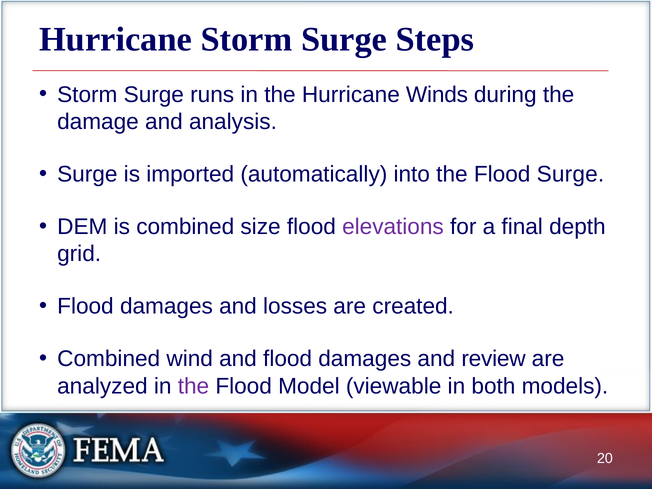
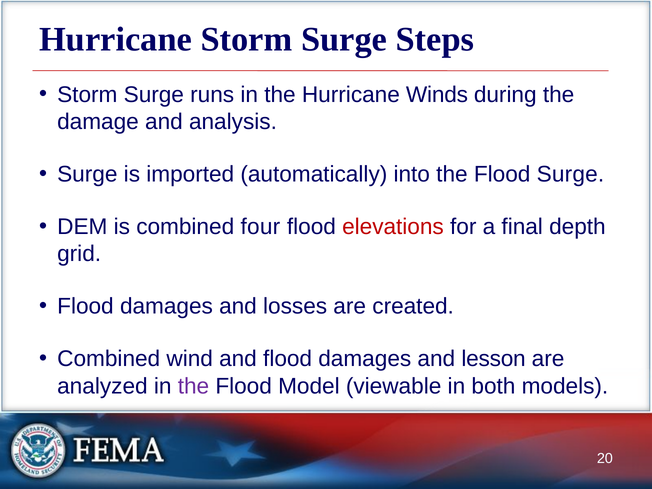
size: size -> four (260, 227)
elevations colour: purple -> red (393, 227)
review: review -> lesson (494, 359)
